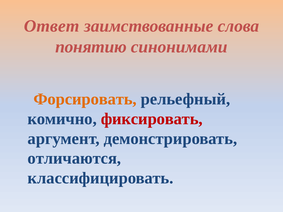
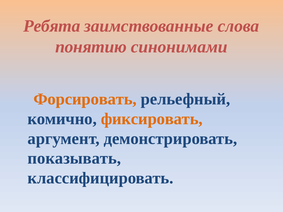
Ответ: Ответ -> Ребята (52, 26)
фиксировать colour: red -> orange (152, 119)
отличаются: отличаются -> показывать (74, 159)
